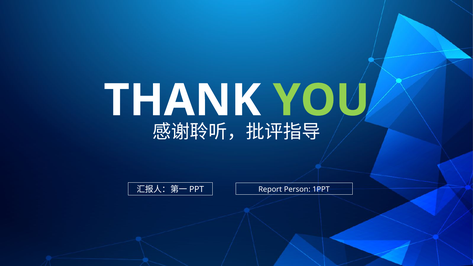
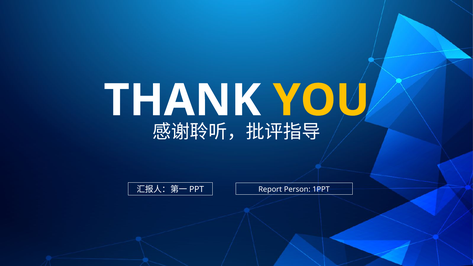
YOU colour: light green -> yellow (321, 100)
